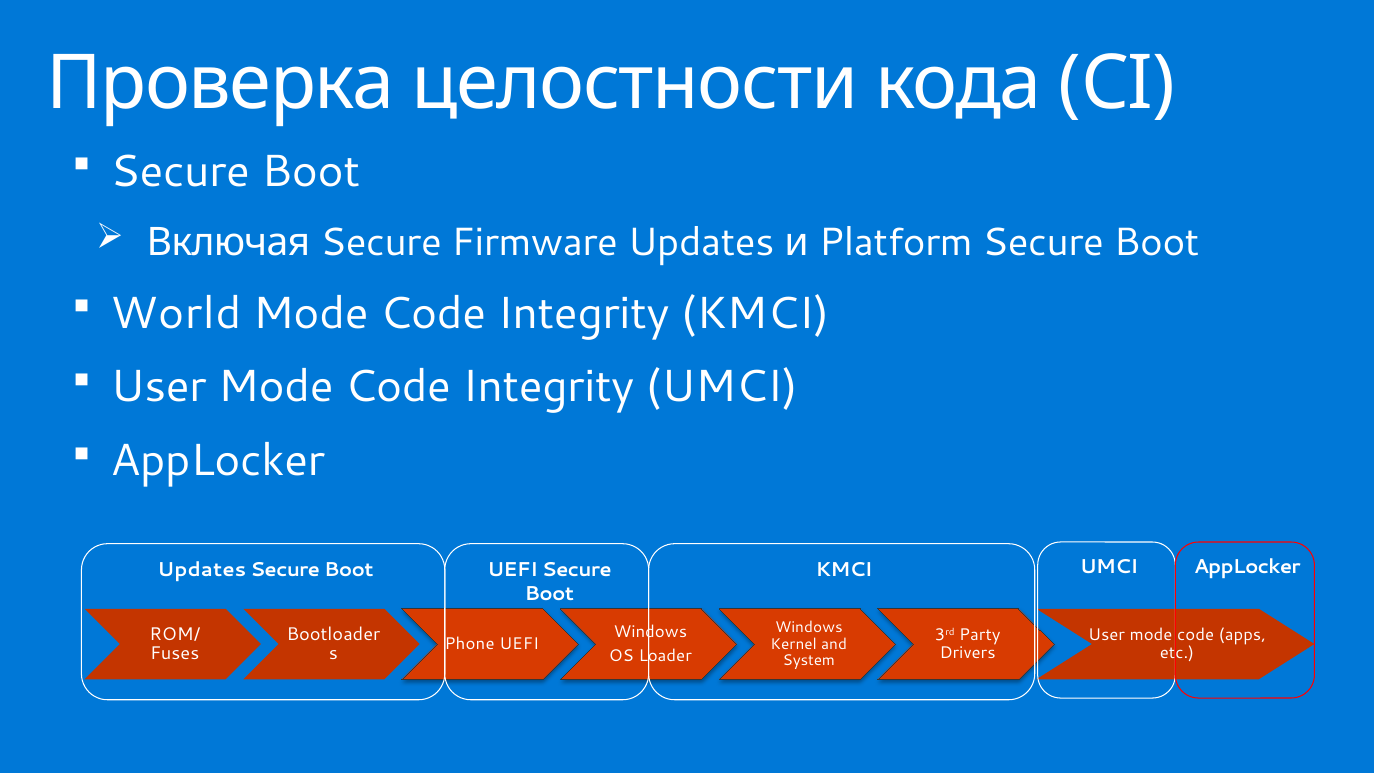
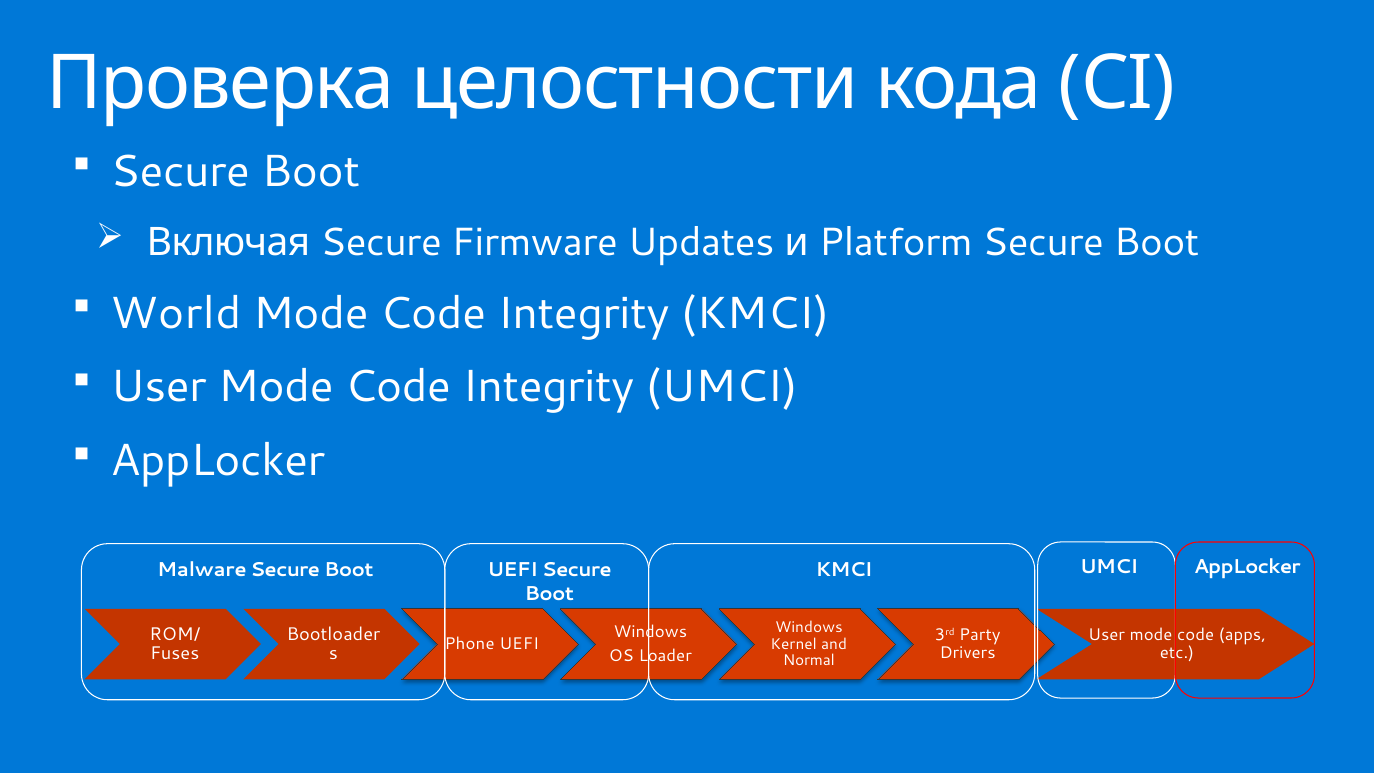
Updates: Updates -> Malware (202, 570)
System: System -> Normal (809, 660)
